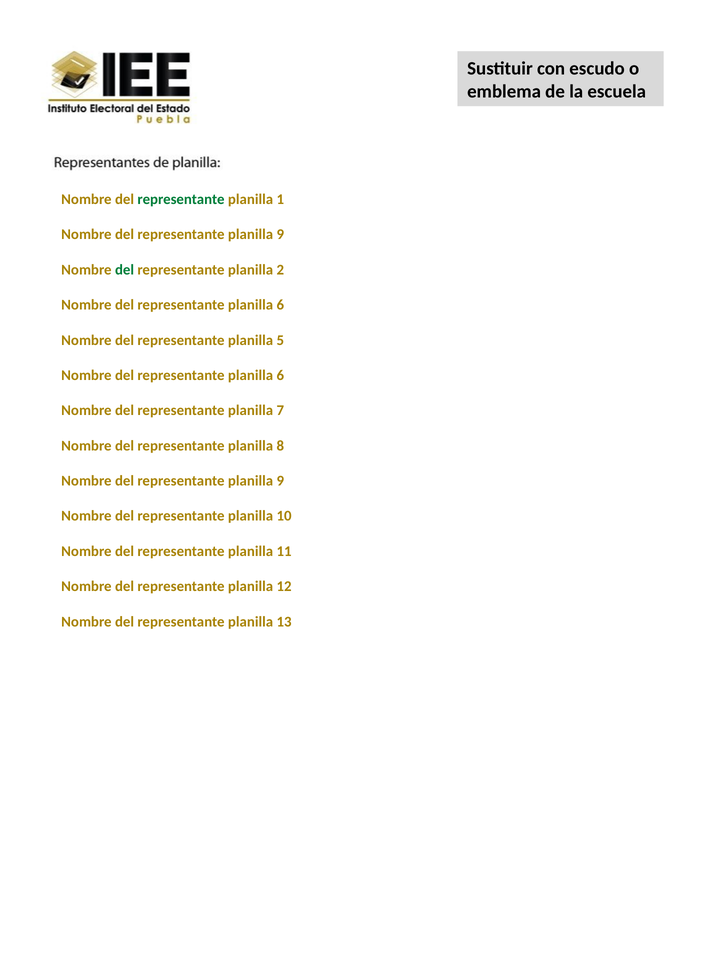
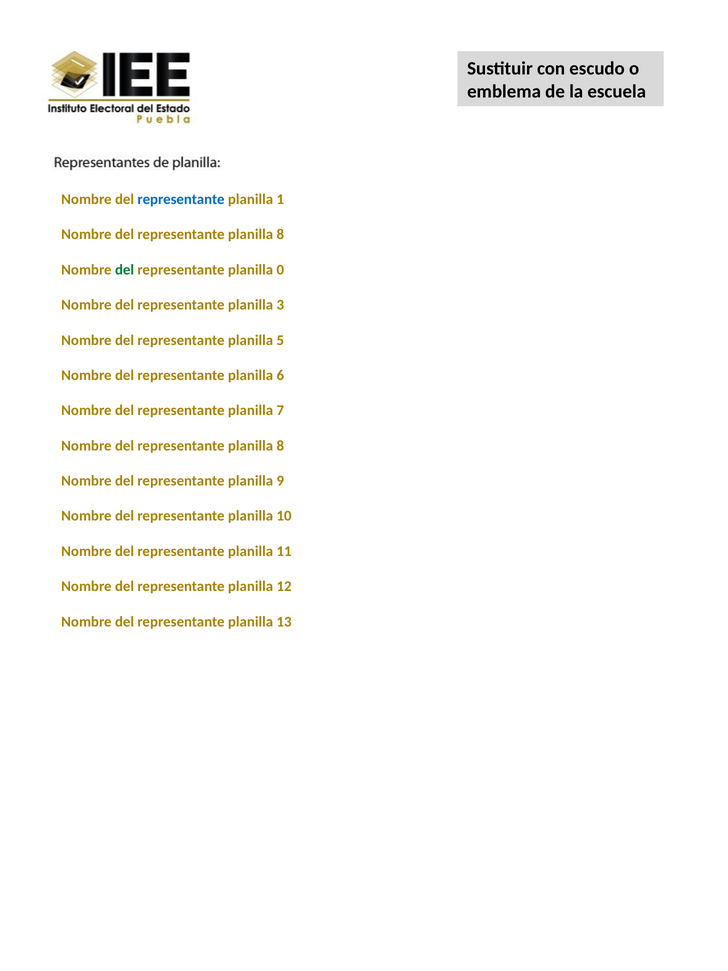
representante colour: green -> blue (181, 199)
9: 9 -> 8 (280, 234)
2: 2 -> 0 (280, 270)
6: 6 -> 3 (280, 305)
